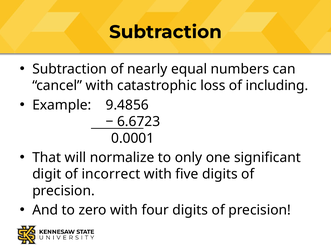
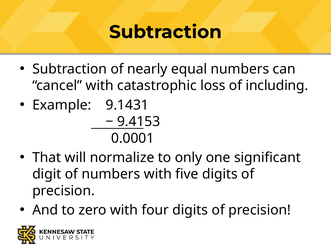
9.4856: 9.4856 -> 9.1431 (127, 105)
6.6723: 6.6723 -> 9.4153 (139, 121)
of incorrect: incorrect -> numbers (111, 174)
